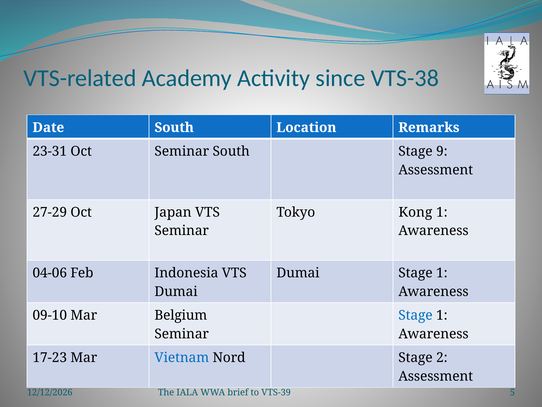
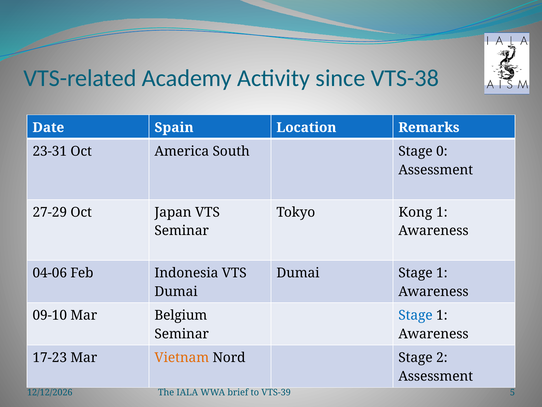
Date South: South -> Spain (174, 127)
Oct Seminar: Seminar -> America (182, 151)
9: 9 -> 0 (442, 151)
Vietnam colour: blue -> orange (182, 357)
